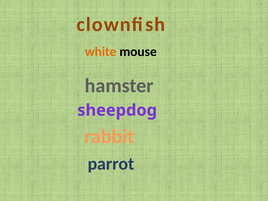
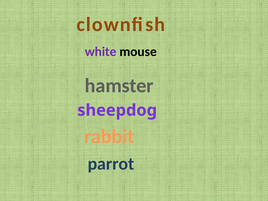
white colour: orange -> purple (101, 52)
